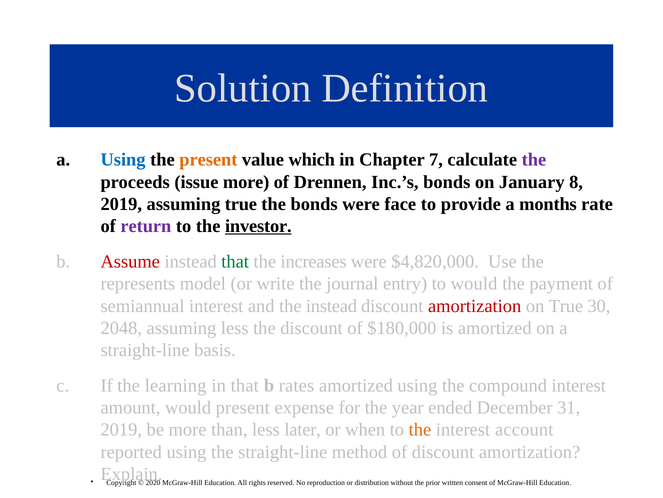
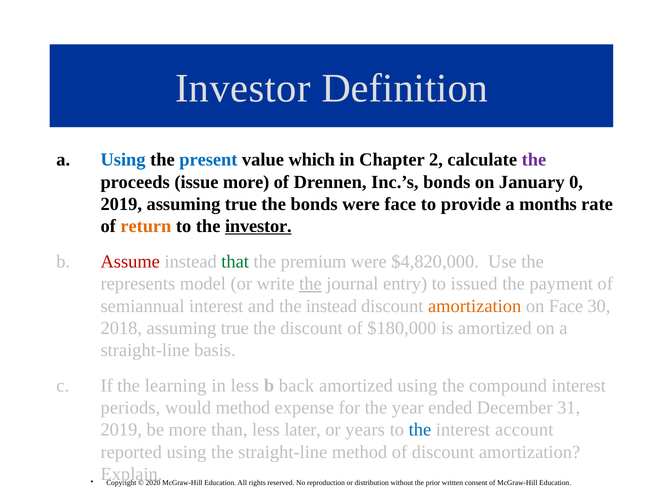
Solution: Solution -> Investor (243, 88)
present colour: orange -> blue (208, 160)
7: 7 -> 2 (436, 160)
8: 8 -> 0 (576, 182)
return colour: purple -> orange (146, 226)
increases: increases -> premium (314, 261)
the underline: none -> present (310, 283)
to would: would -> issued (474, 283)
amortization colour: red -> orange (475, 305)
on True: True -> Face (566, 305)
2048: 2048 -> 2018 (121, 328)
less: less -> true (235, 328)
in that: that -> less (245, 385)
rates: rates -> back (297, 385)
amount: amount -> periods (130, 407)
would present: present -> method (243, 407)
when: when -> years (365, 429)
the colour: orange -> blue (420, 429)
